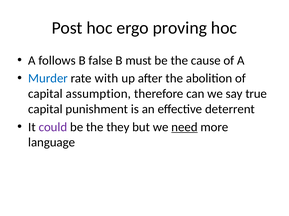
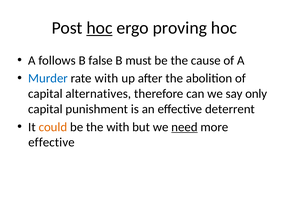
hoc underline: none -> present (99, 28)
assumption: assumption -> alternatives (98, 94)
true: true -> only (256, 94)
could colour: purple -> orange (53, 127)
the they: they -> with (118, 127)
language: language -> effective (52, 143)
